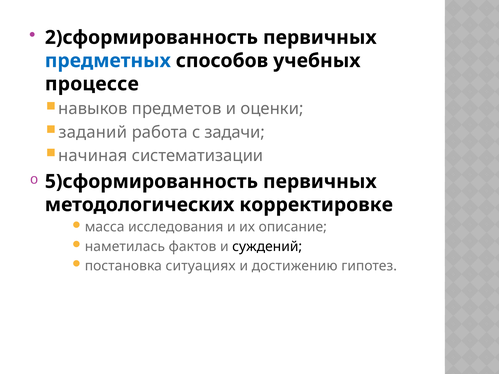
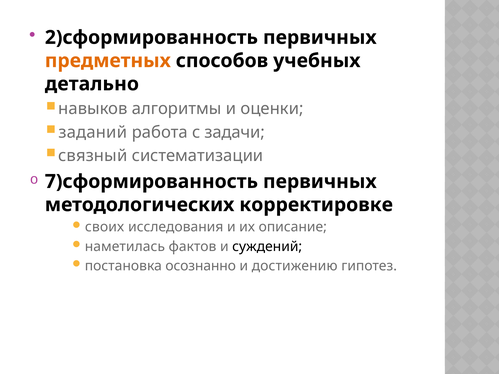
предметных colour: blue -> orange (108, 61)
процессе: процессе -> детально (92, 84)
предметов: предметов -> алгоритмы (177, 109)
начиная: начиная -> связный (93, 156)
5)сформированность: 5)сформированность -> 7)сформированность (151, 182)
масса: масса -> своих (105, 227)
ситуациях: ситуациях -> осознанно (201, 266)
